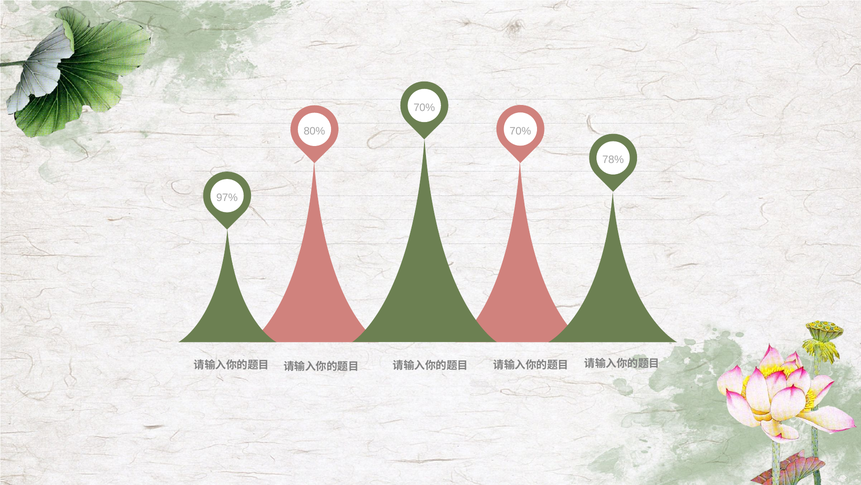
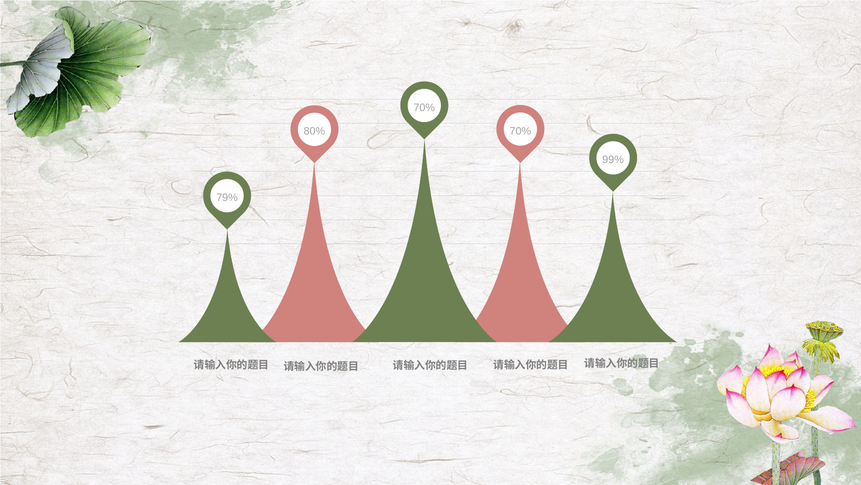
78%: 78% -> 99% (613, 160)
97%: 97% -> 79% (227, 197)
